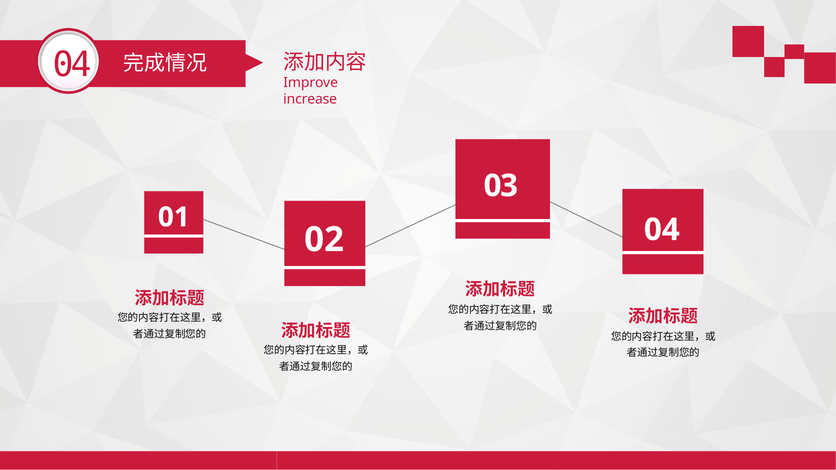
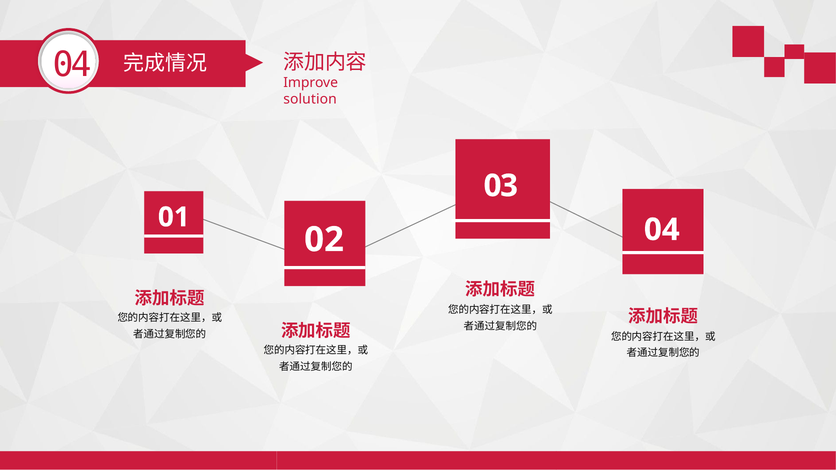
increase: increase -> solution (310, 99)
